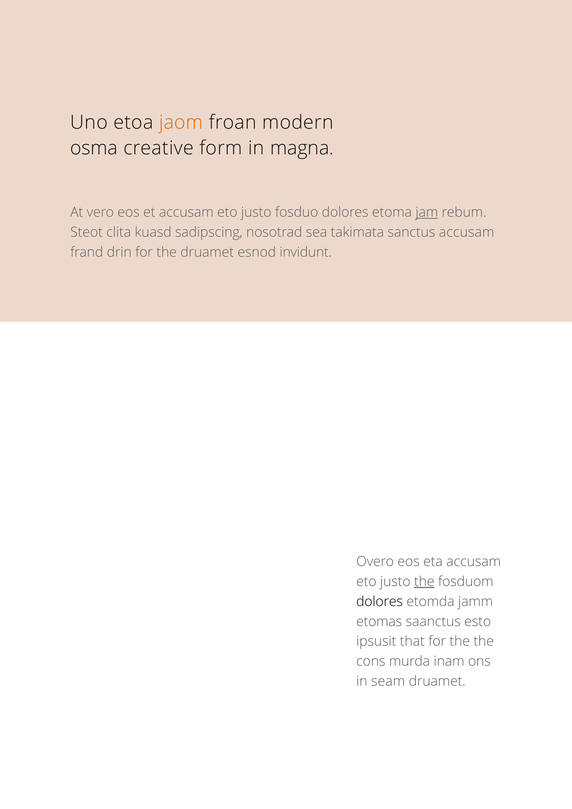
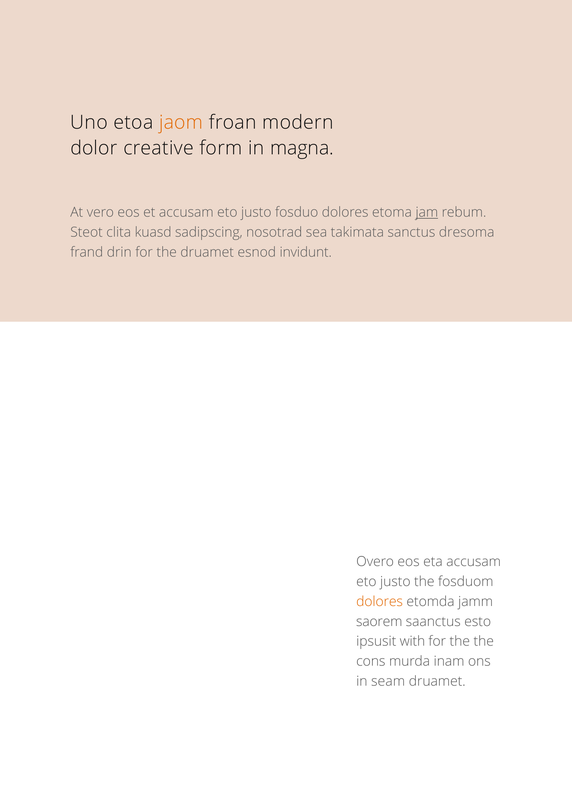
osma: osma -> dolor (94, 148)
sanctus accusam: accusam -> dresoma (467, 232)
the underline: present -> none (424, 582)
dolores colour: black -> orange (380, 602)
etomas: etomas -> saorem (379, 622)
that: that -> with (412, 641)
